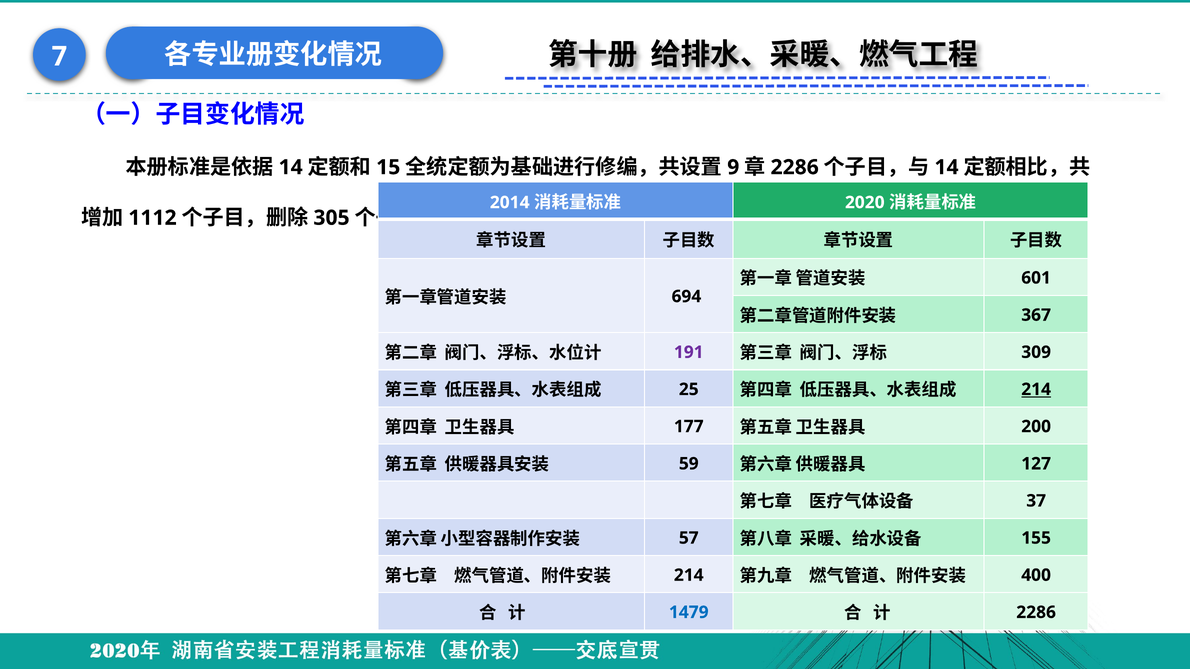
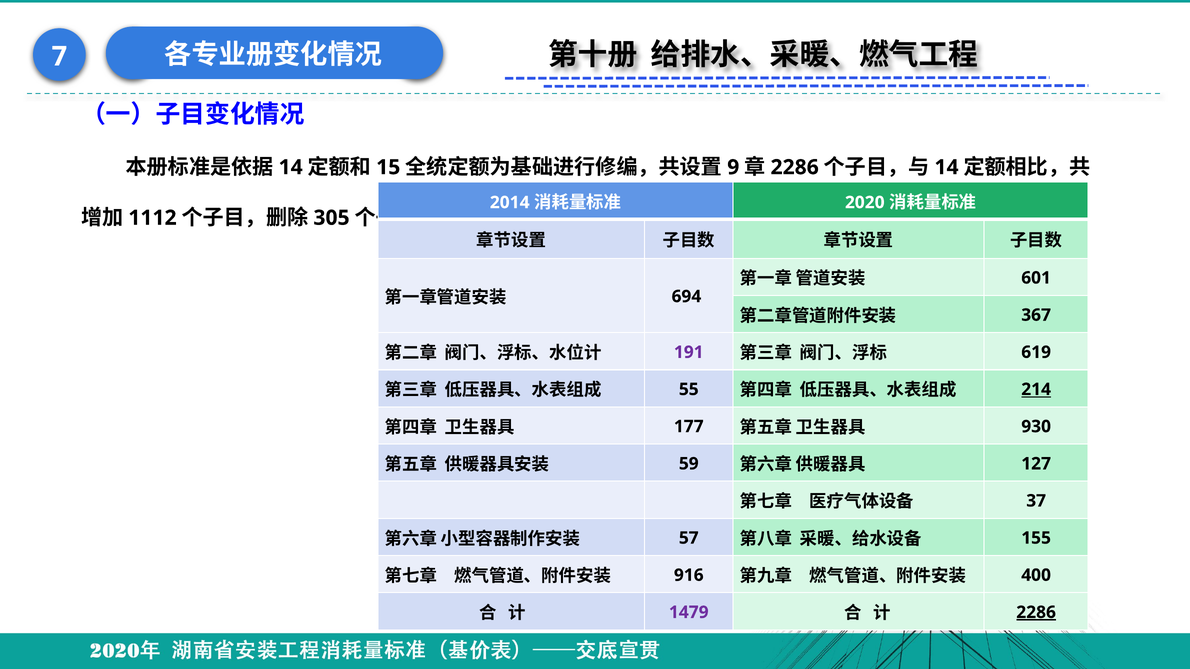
309: 309 -> 619 (1036, 352)
25: 25 -> 55 (689, 390)
200: 200 -> 930 (1036, 427)
214: 214 -> 916 (689, 575)
1479 colour: blue -> purple (689, 613)
2286 underline: none -> present (1036, 613)
